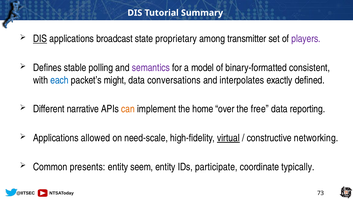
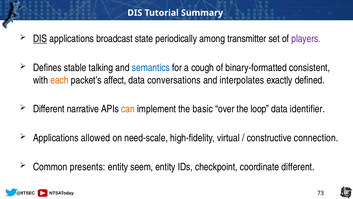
proprietary: proprietary -> periodically (176, 39)
polling: polling -> talking (101, 68)
semantics colour: purple -> blue (151, 68)
model: model -> cough (203, 68)
each colour: blue -> orange (59, 80)
might: might -> affect (115, 80)
home: home -> basic (203, 109)
free: free -> loop (260, 109)
reporting: reporting -> identifier (307, 109)
virtual underline: present -> none (228, 138)
networking: networking -> connection (316, 138)
participate: participate -> checkpoint (216, 166)
coordinate typically: typically -> different (298, 166)
